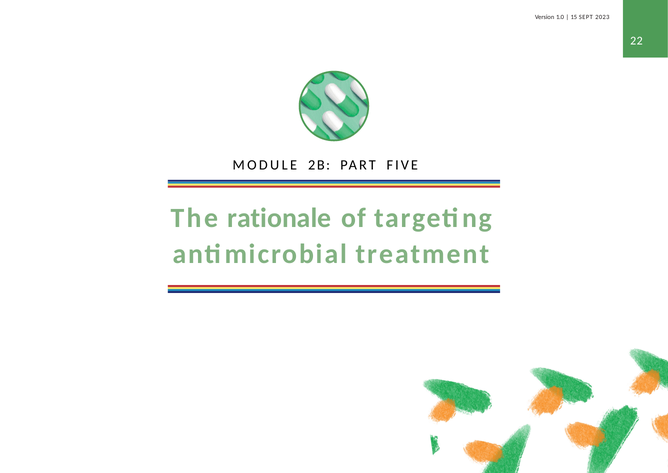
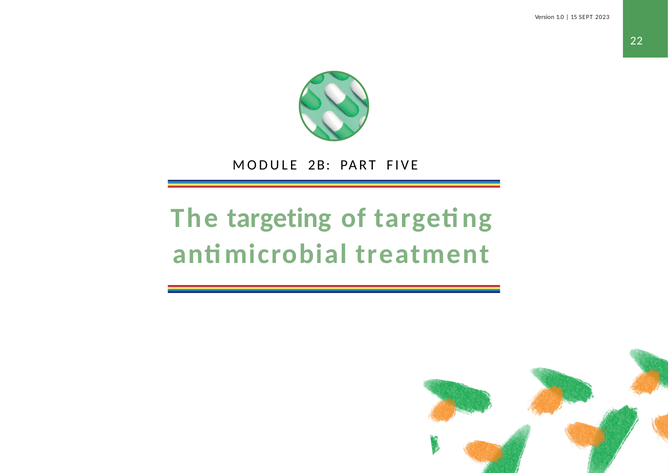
The rationale: rationale -> targeting (279, 218)
